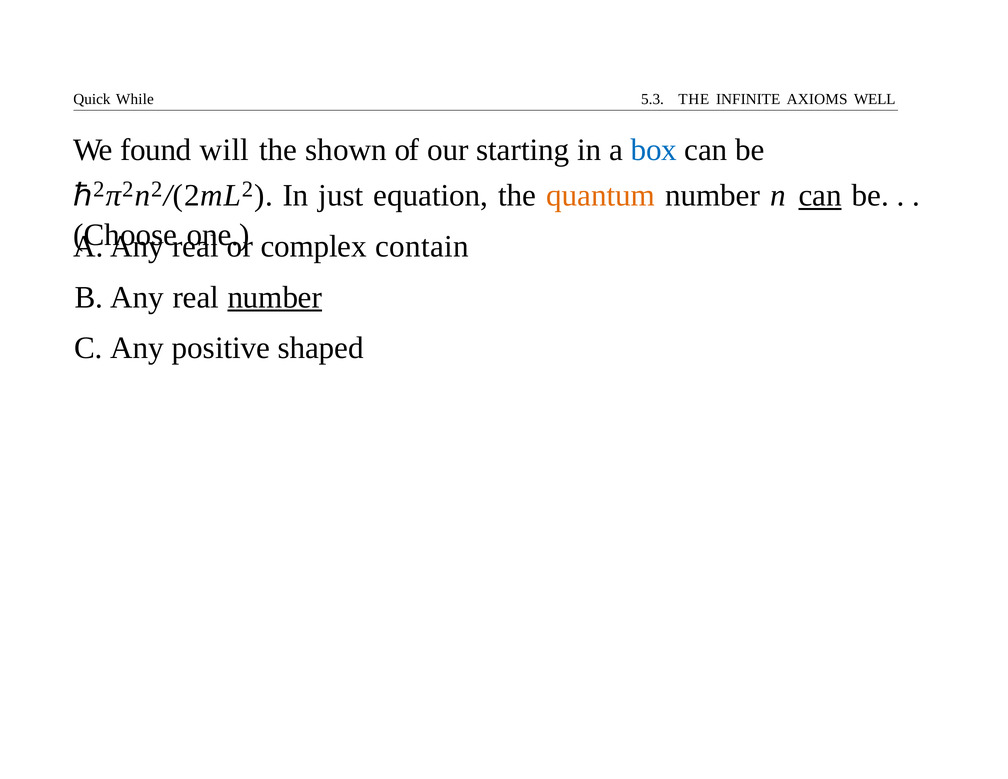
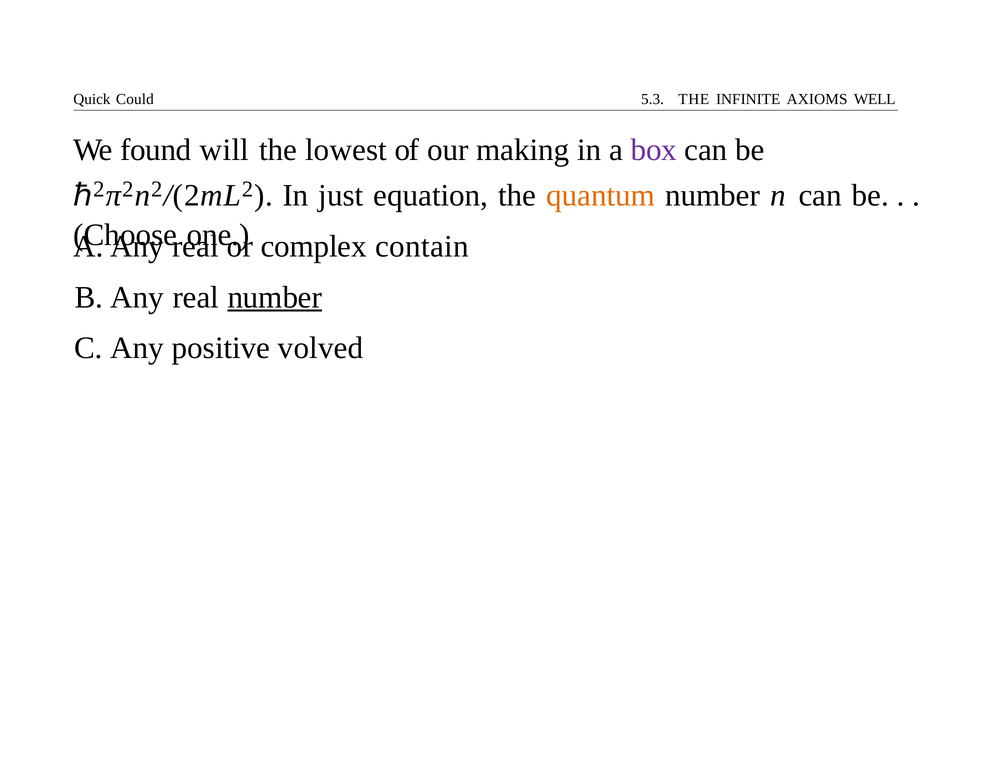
While: While -> Could (135, 99)
shown: shown -> lowest (346, 150)
starting: starting -> making (523, 150)
box colour: blue -> purple (654, 150)
can underline: present -> none (820, 196)
shaped: shaped -> volved (321, 348)
